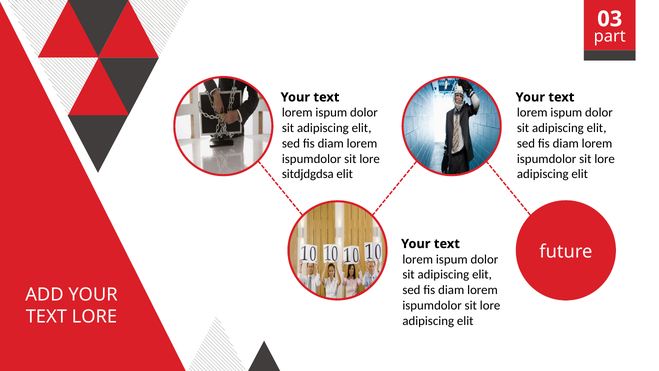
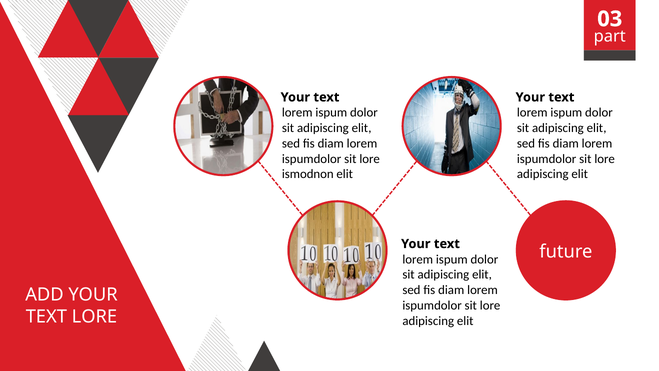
sitdjdgdsa: sitdjdgdsa -> ismodnon (308, 174)
